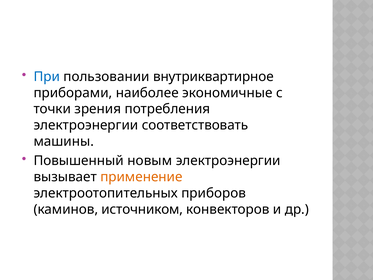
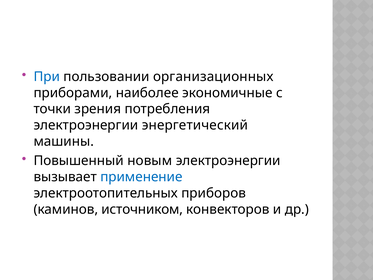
внутриквартирное: внутриквартирное -> организационных (213, 77)
соответствовать: соответствовать -> энергетический (195, 125)
применение colour: orange -> blue (141, 177)
